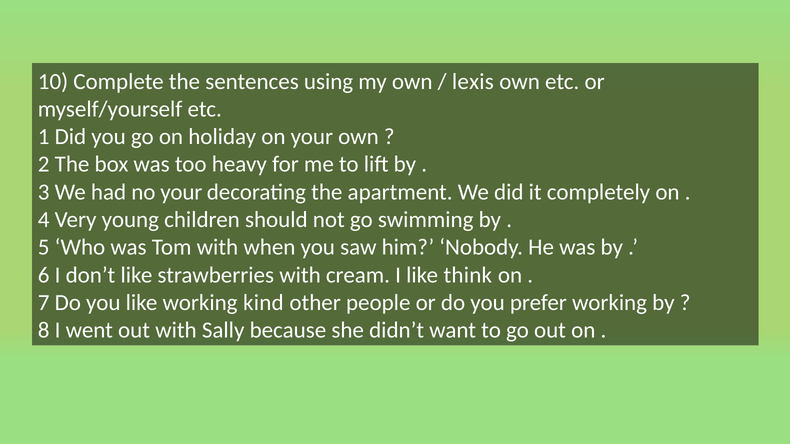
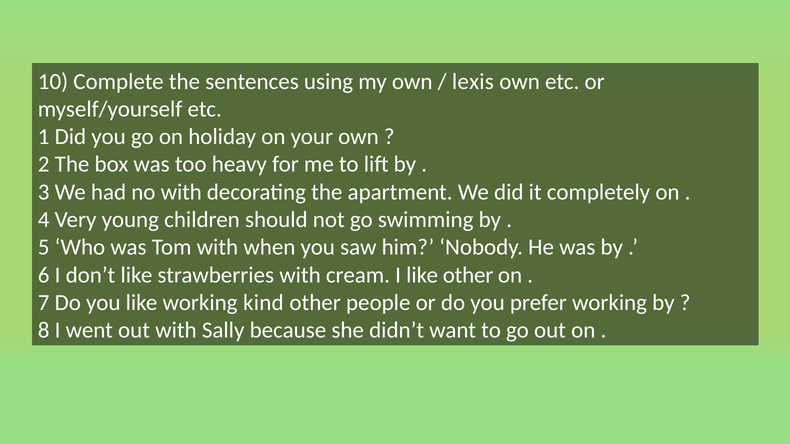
no your: your -> with (181, 192)
like think: think -> other (468, 275)
